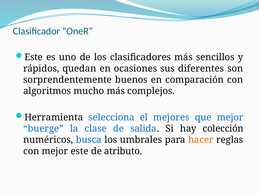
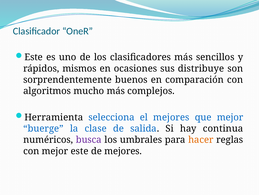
quedan: quedan -> mismos (79, 68)
diferentes: diferentes -> distribuye (201, 68)
colección: colección -> continua (223, 128)
busca colour: blue -> purple (89, 139)
de atributo: atributo -> mejores (123, 151)
